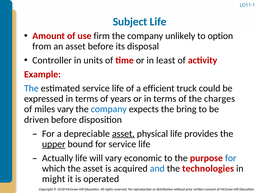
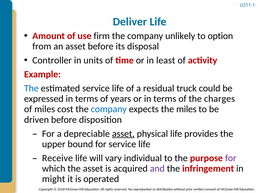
Subject: Subject -> Deliver (130, 22)
efficient: efficient -> residual (159, 89)
miles vary: vary -> cost (65, 109)
the bring: bring -> miles (186, 109)
upper underline: present -> none (54, 144)
Actually: Actually -> Receive (57, 158)
economic: economic -> individual (143, 158)
for colour: blue -> purple (231, 158)
and colour: blue -> purple (157, 169)
technologies: technologies -> infringement (208, 169)
